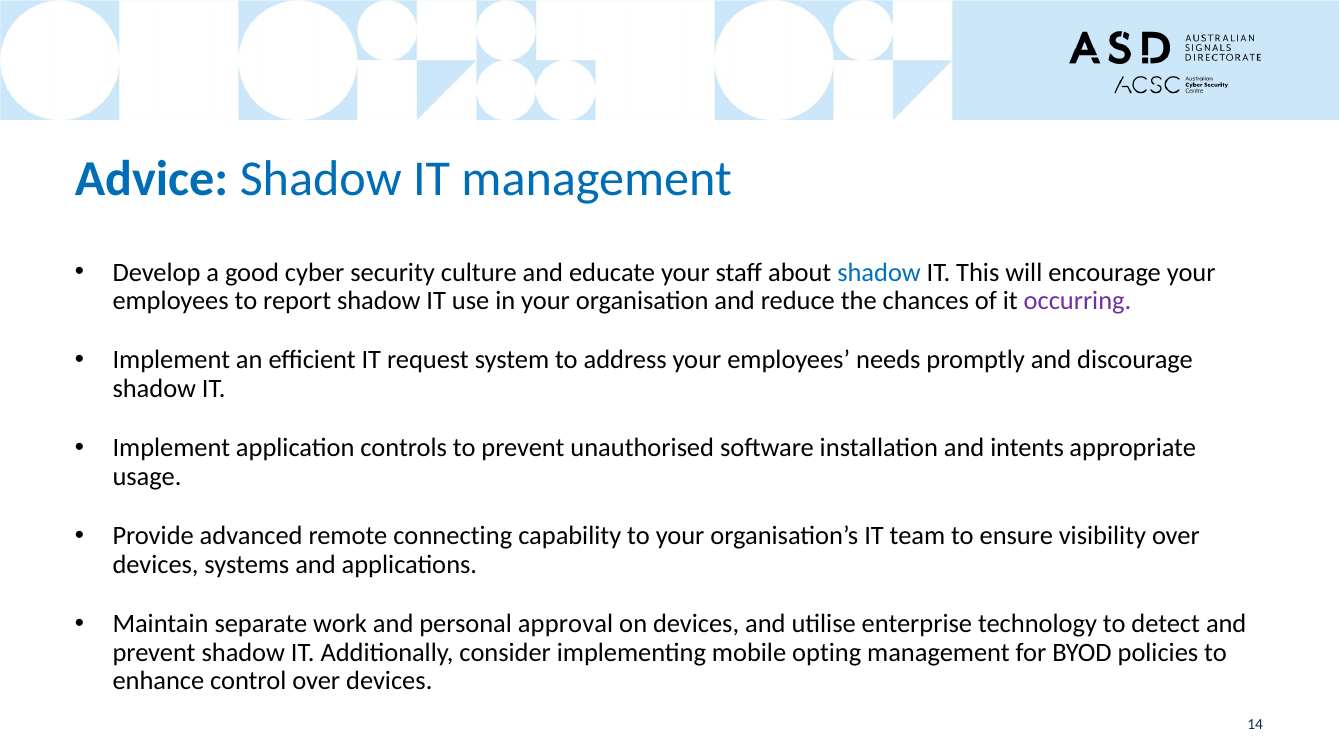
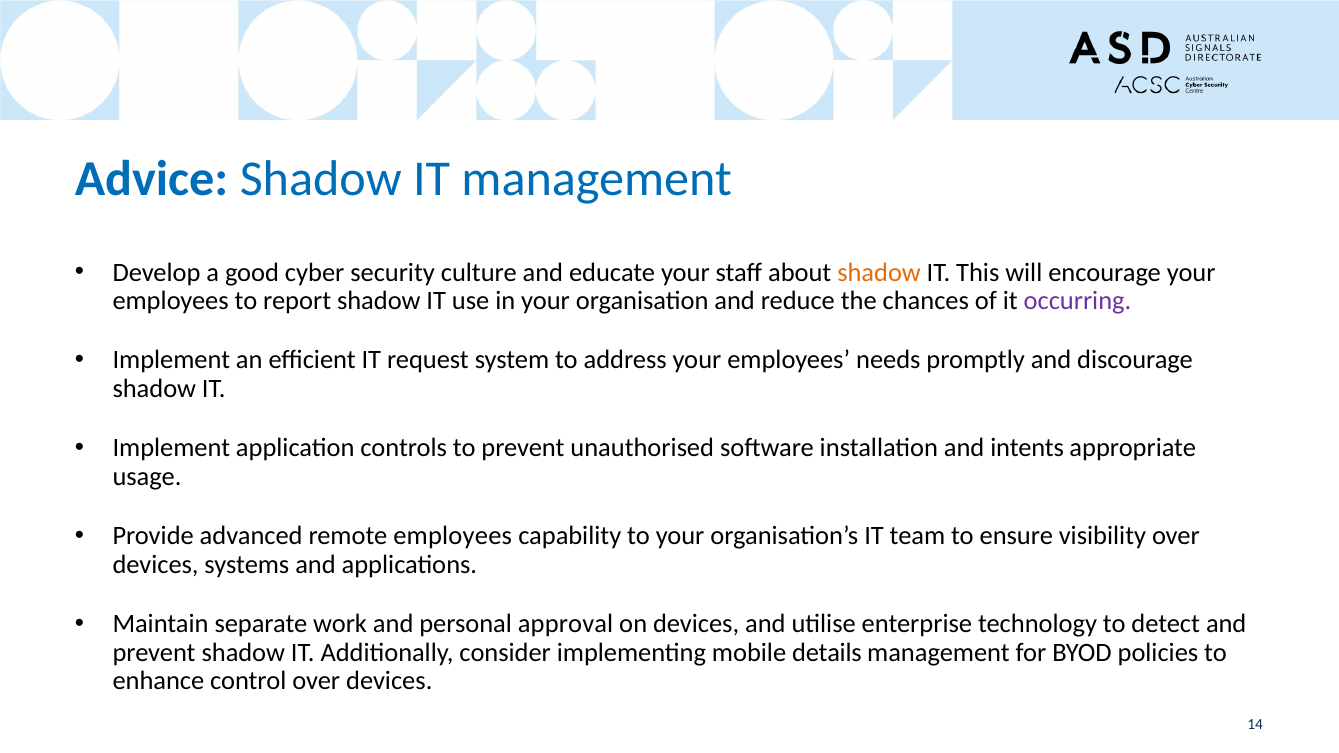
shadow colour: blue -> orange (879, 272)
remote connecting: connecting -> employees (453, 536)
opting: opting -> details (827, 653)
